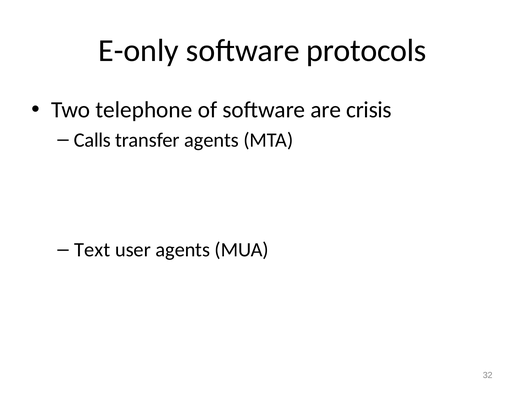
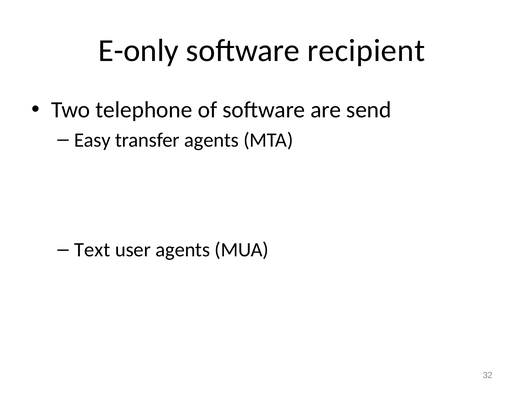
protocols: protocols -> recipient (366, 51)
crisis: crisis -> send (369, 110)
Calls: Calls -> Easy (92, 140)
